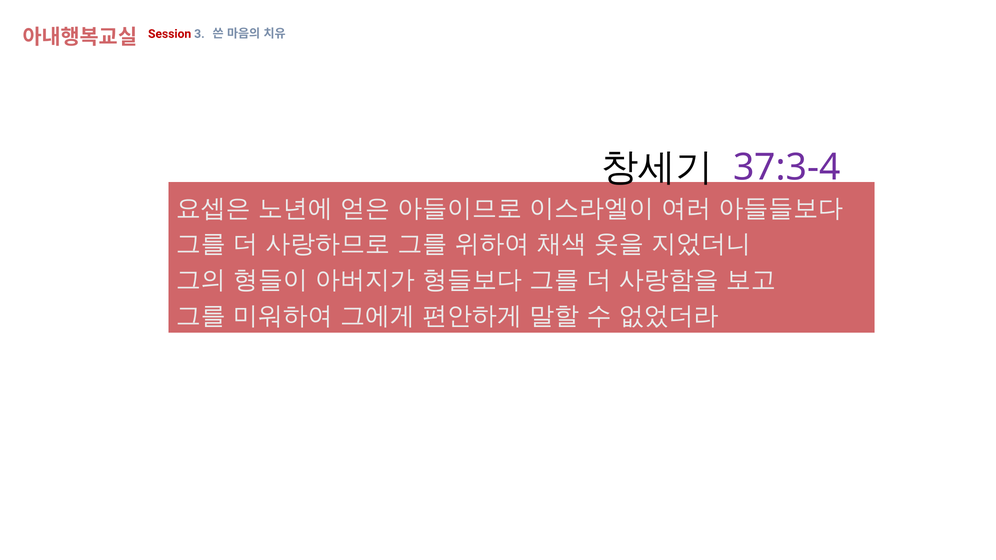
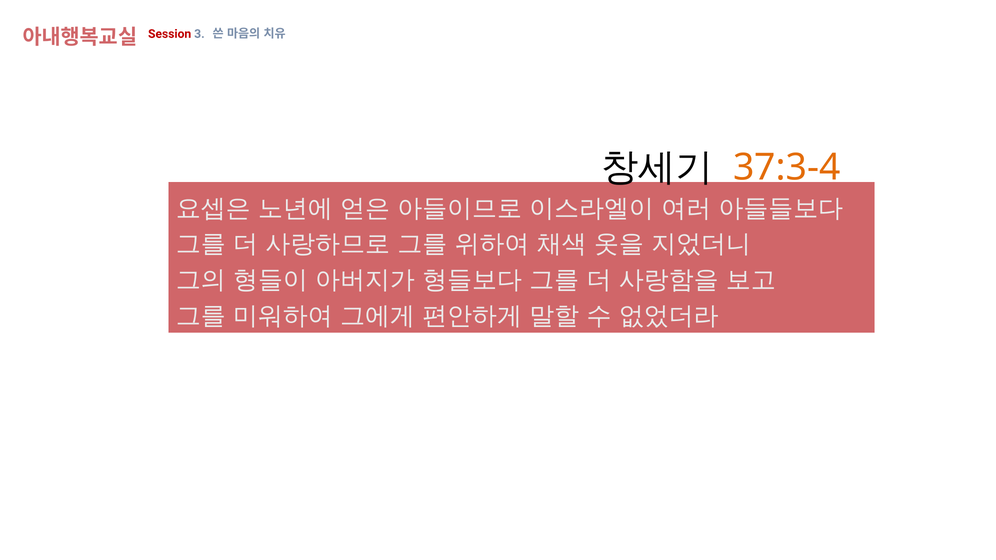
37:3-4 colour: purple -> orange (787, 168)
